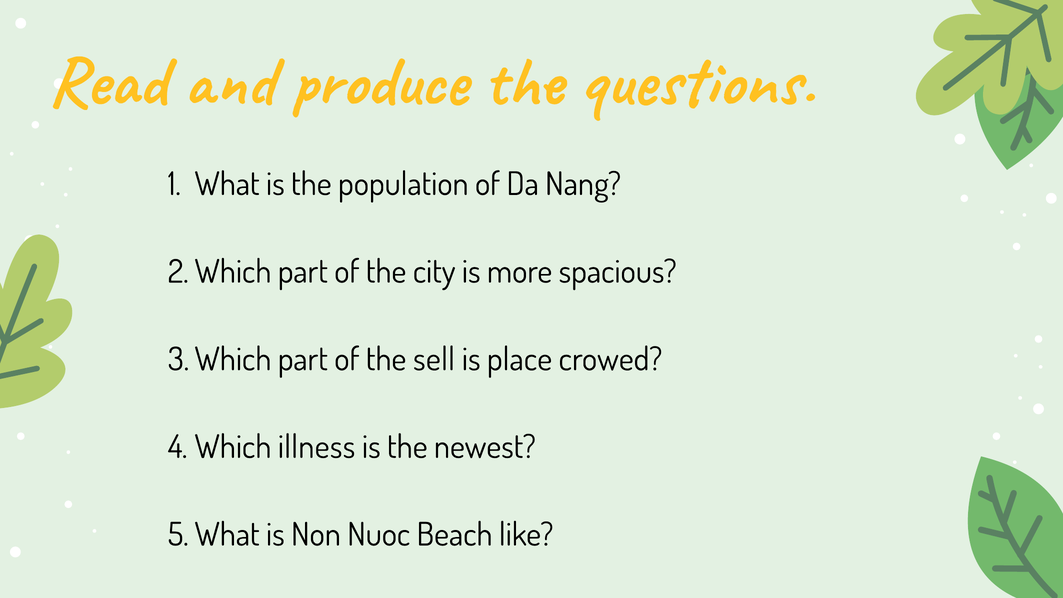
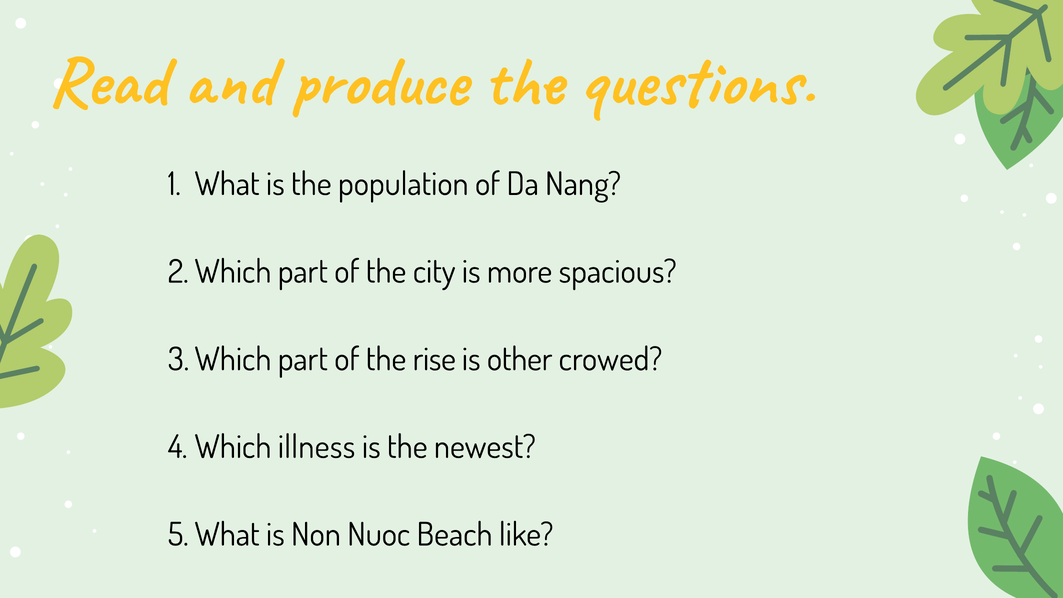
sell: sell -> rise (434, 360)
place: place -> other (520, 360)
